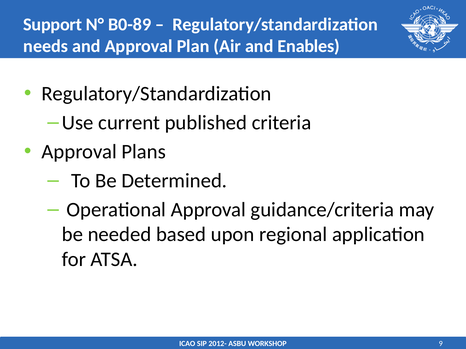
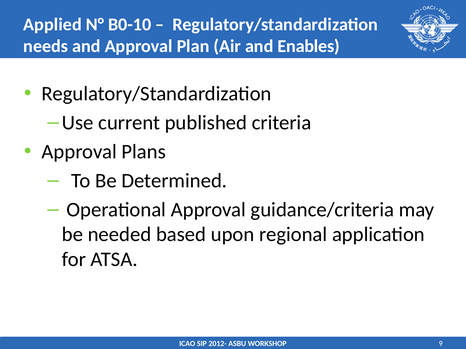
Support: Support -> Applied (53, 25)
B0-89: B0-89 -> B0-10 (130, 25)
